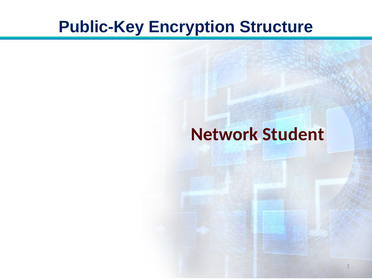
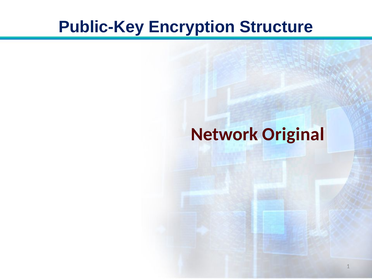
Student: Student -> Original (293, 134)
